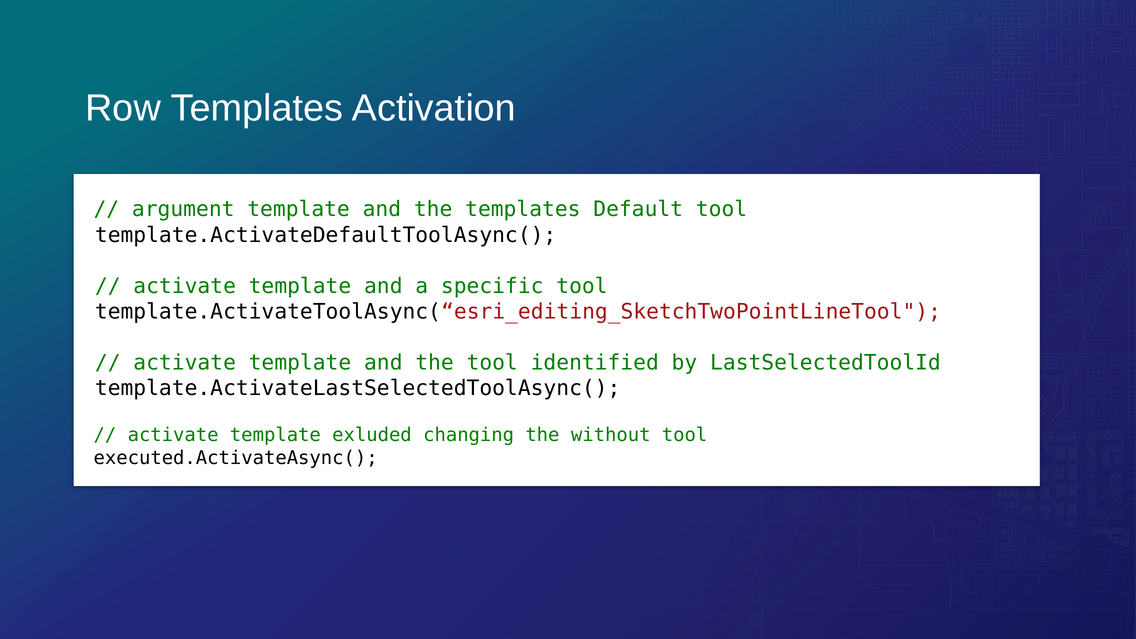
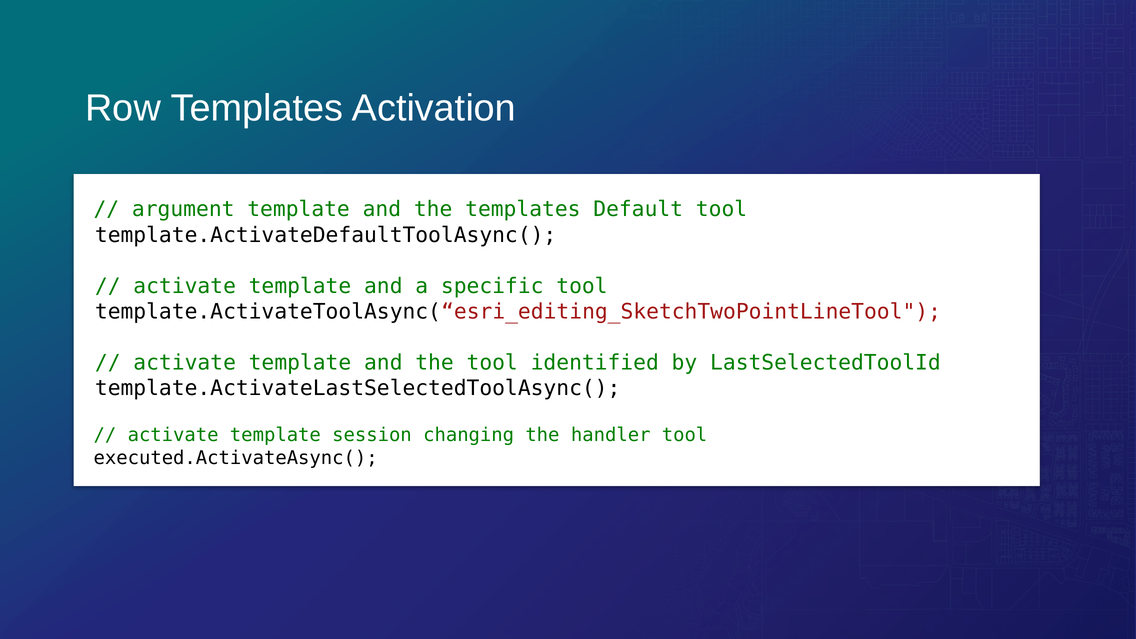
exluded: exluded -> session (372, 435)
without: without -> handler (611, 435)
